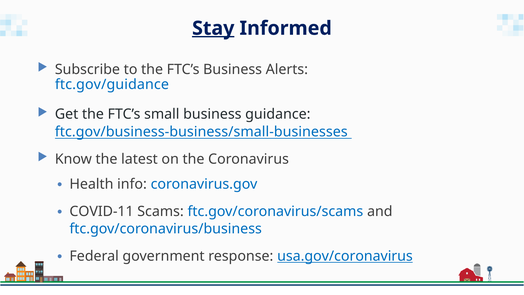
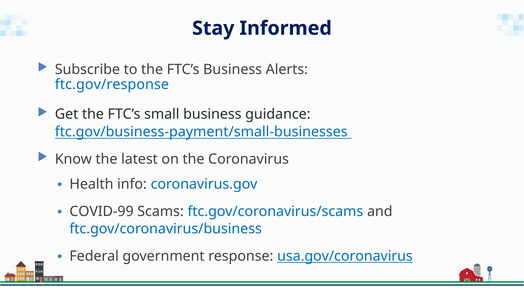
Stay underline: present -> none (213, 28)
ftc.gov/guidance: ftc.gov/guidance -> ftc.gov/response (112, 85)
ftc.gov/business-business/small-businesses: ftc.gov/business-business/small-businesses -> ftc.gov/business-payment/small-businesses (201, 132)
COVID-11: COVID-11 -> COVID-99 (102, 211)
